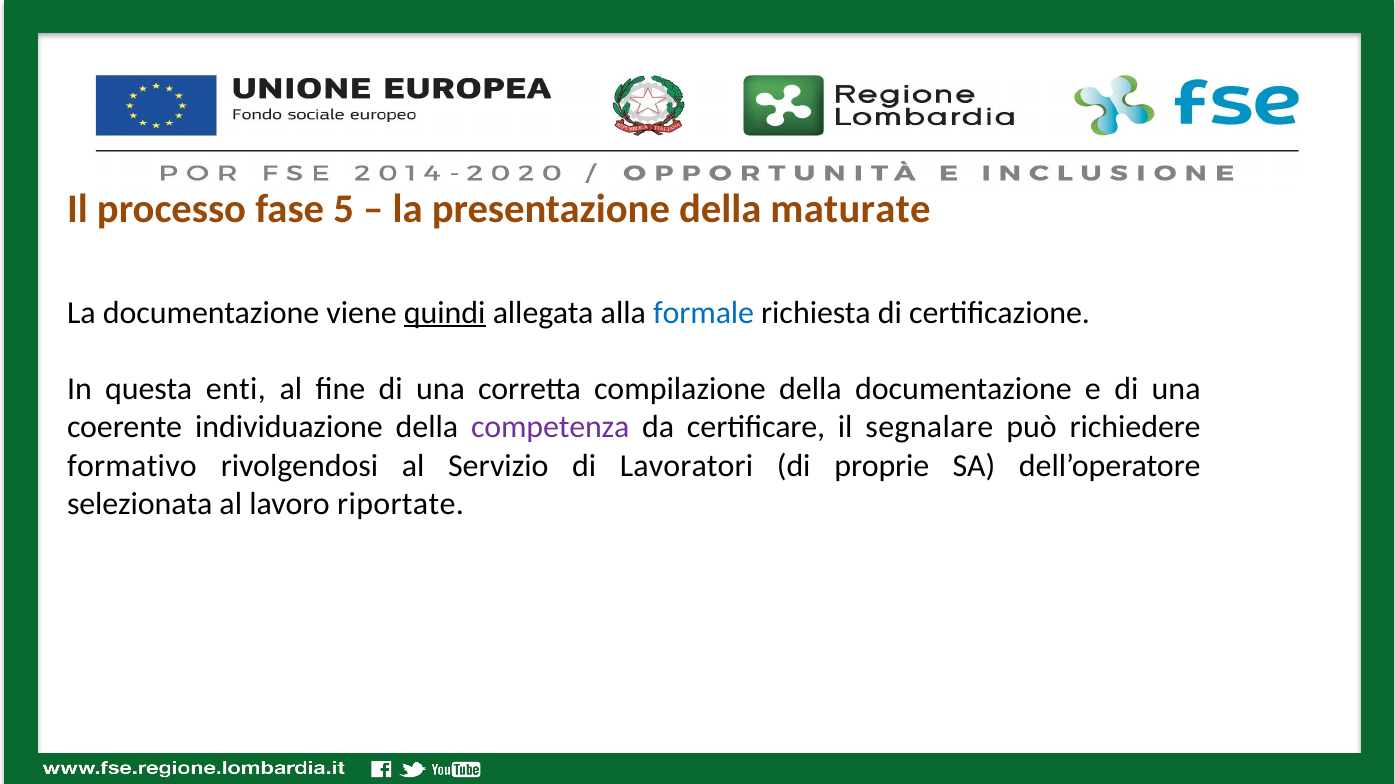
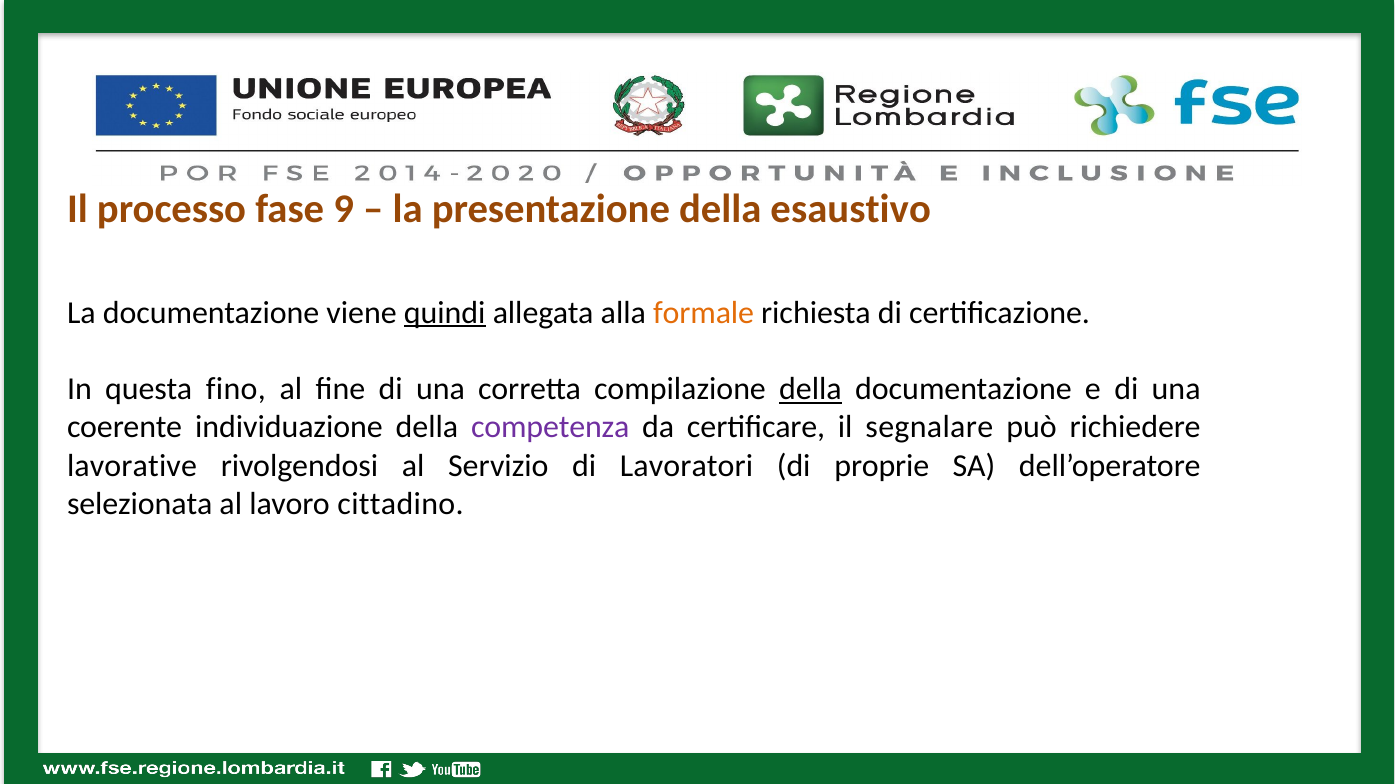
5: 5 -> 9 (344, 209)
maturate: maturate -> esaustivo (851, 209)
formale colour: blue -> orange (704, 313)
enti: enti -> fino (236, 389)
della underline: none -> present (810, 389)
formativo: formativo -> lavorative (132, 466)
riportate: riportate -> cittadino (401, 504)
